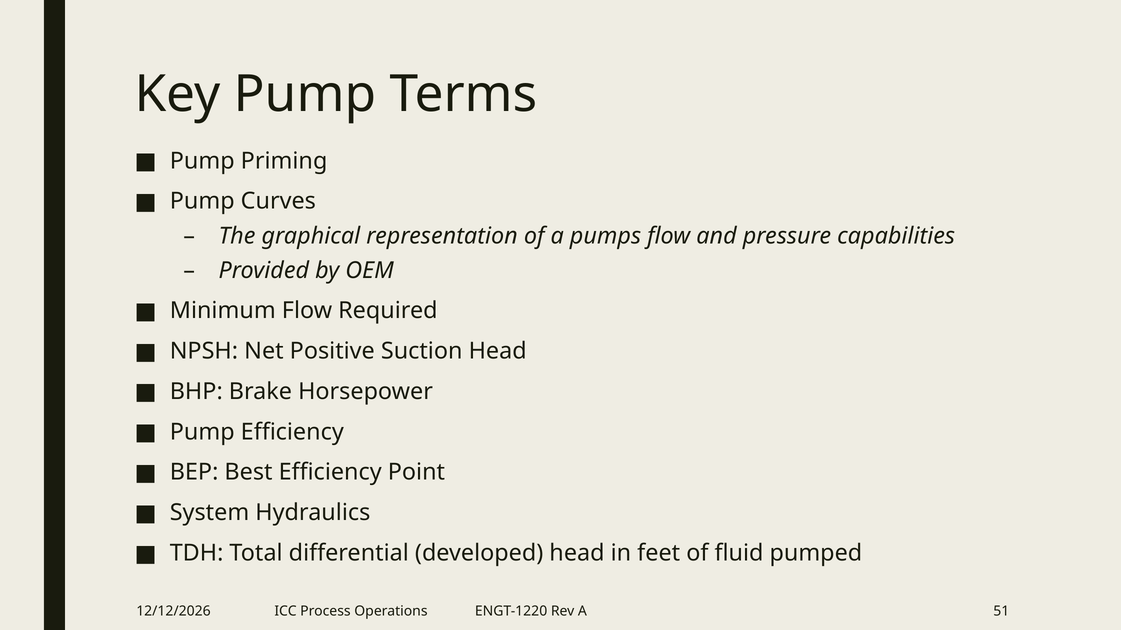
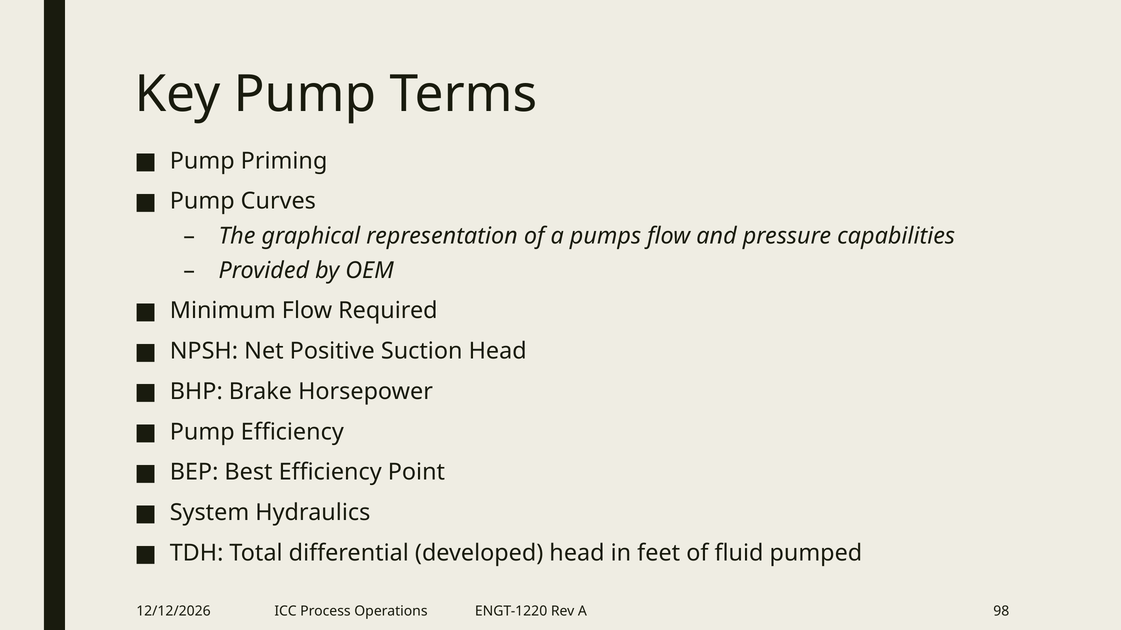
51: 51 -> 98 (1001, 612)
